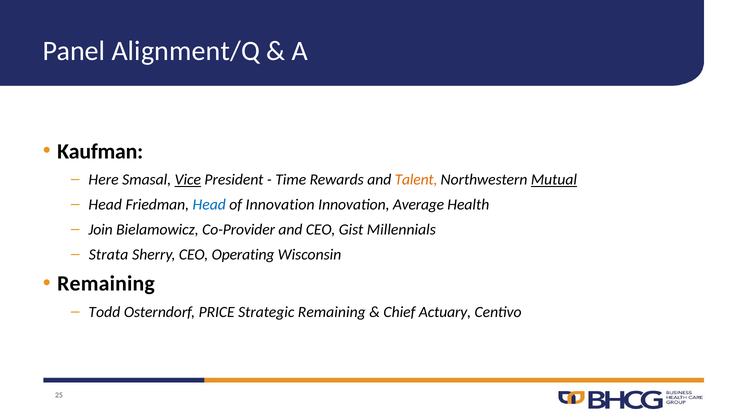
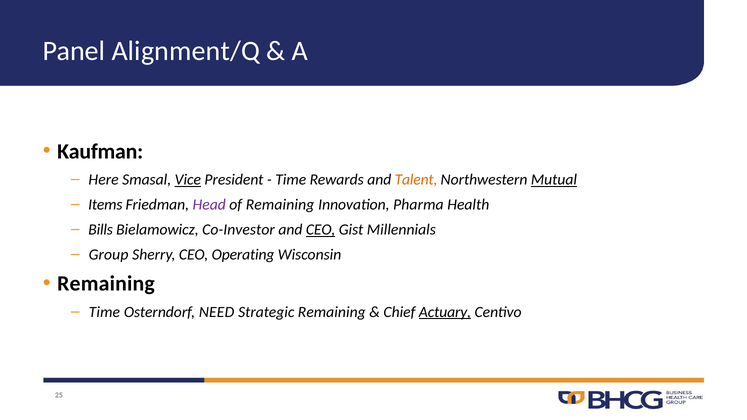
Head: Head -> Items (105, 205)
Head colour: blue -> purple (209, 205)
of Innovation: Innovation -> Remaining (280, 205)
Average: Average -> Pharma (418, 205)
Join: Join -> Bills (101, 230)
Co-Provider: Co-Provider -> Co-Investor (239, 230)
CEO underline: none -> present (321, 230)
Strata: Strata -> Group (109, 255)
Todd: Todd -> Time (104, 312)
PRICE: PRICE -> NEED (217, 312)
Actuary underline: none -> present (445, 312)
